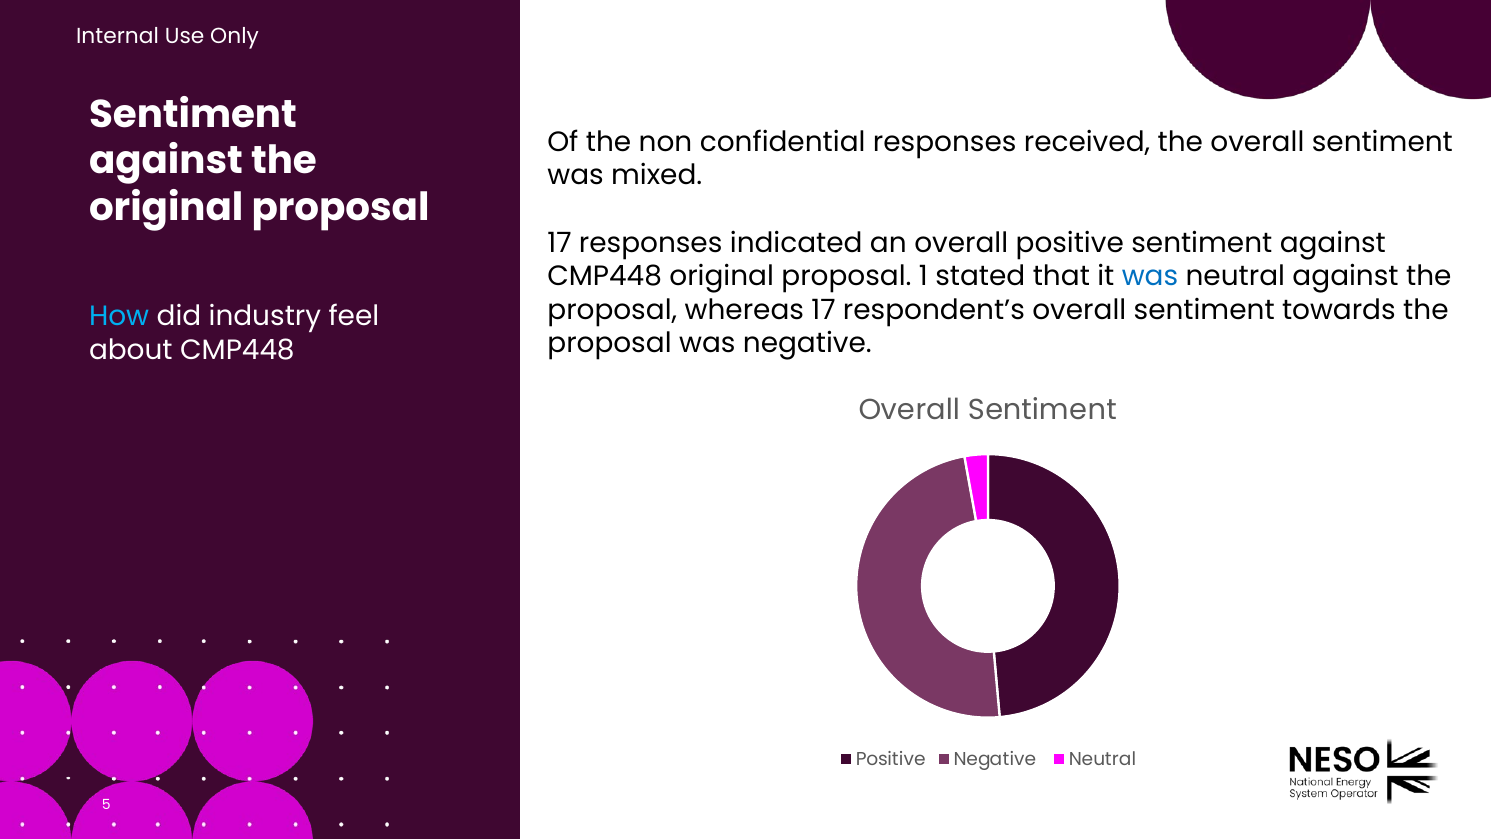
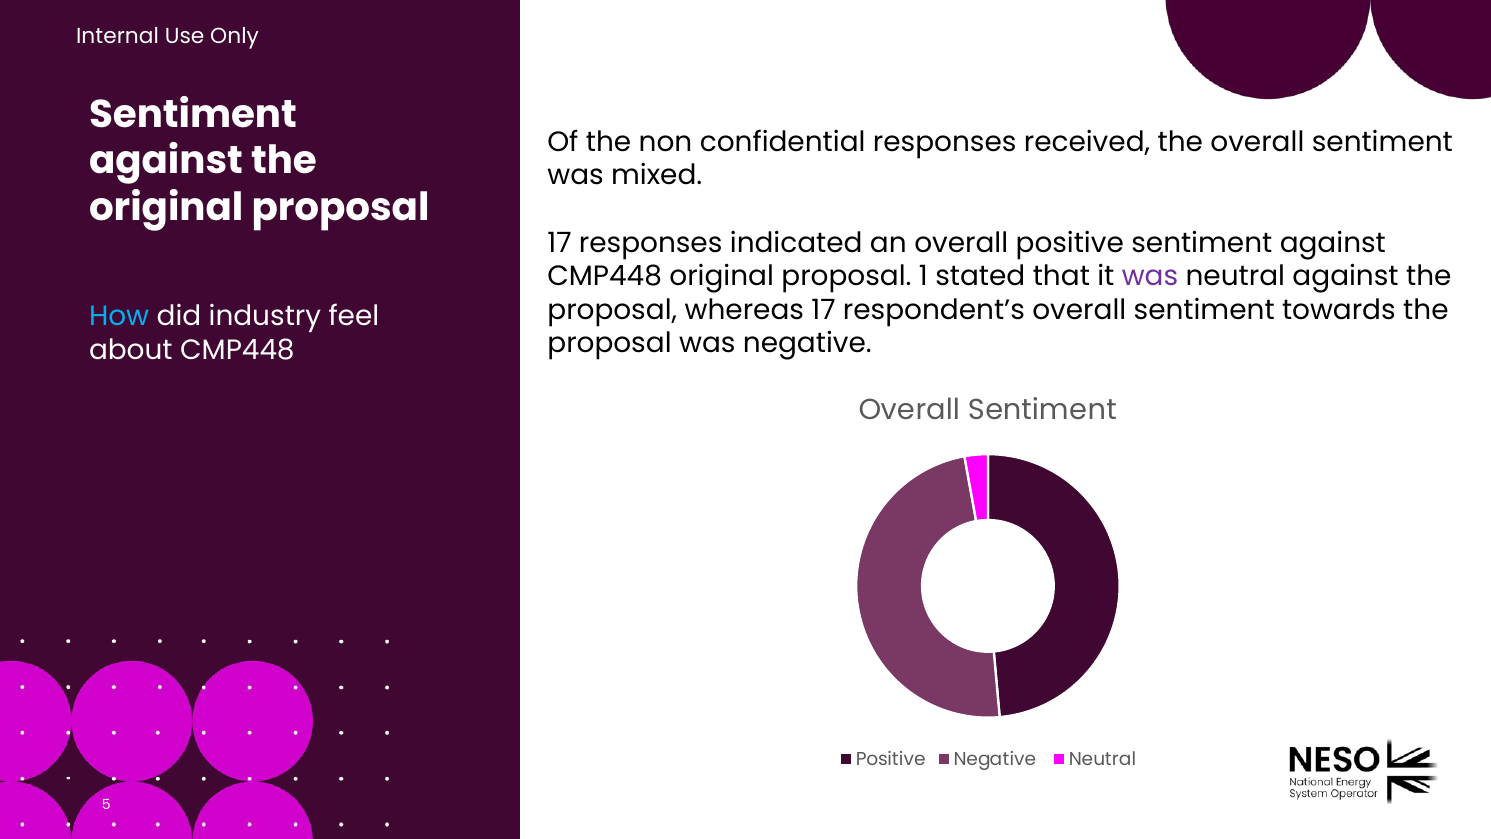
was colour: blue -> purple (1150, 276)
